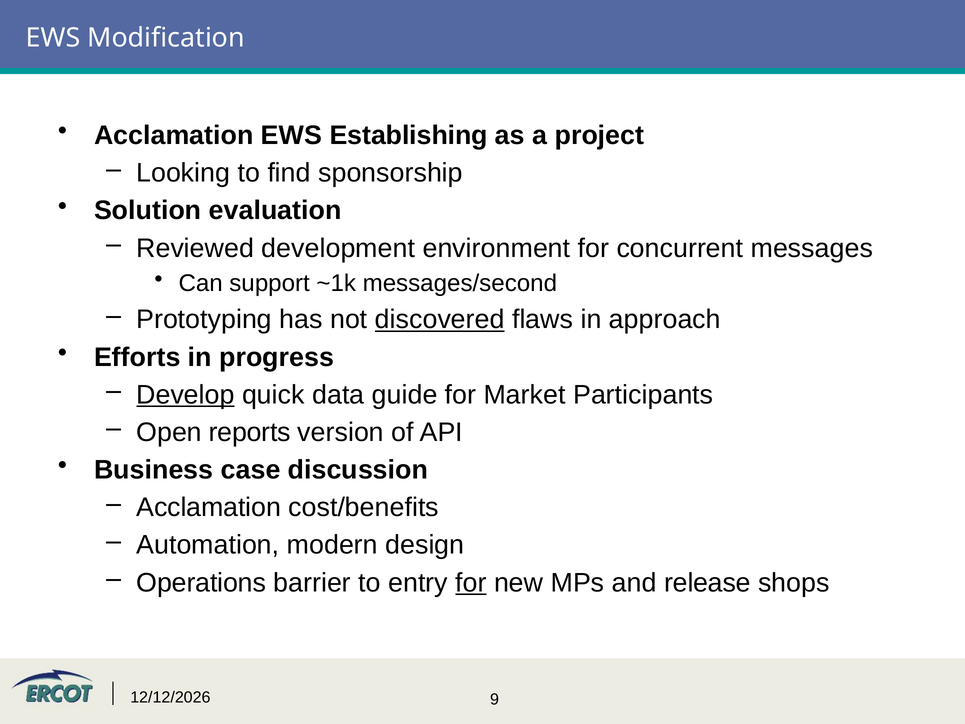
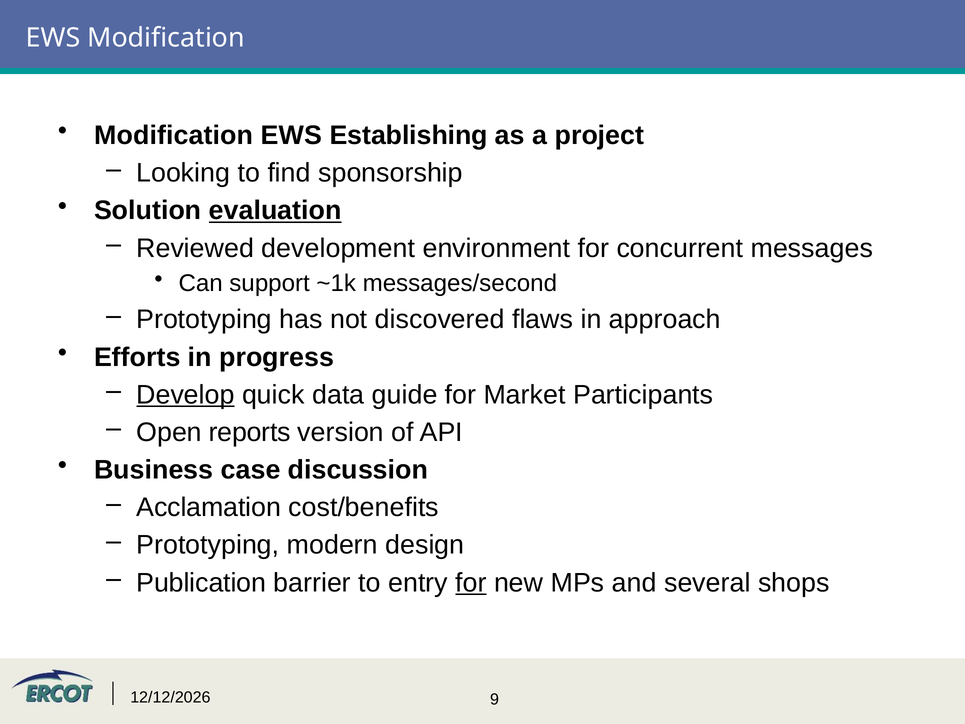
Acclamation: Acclamation -> Modification (174, 135)
evaluation underline: none -> present (275, 211)
discovered underline: present -> none (440, 319)
Automation: Automation -> Prototyping (208, 545)
Operations: Operations -> Publication (201, 582)
release: release -> several (707, 582)
